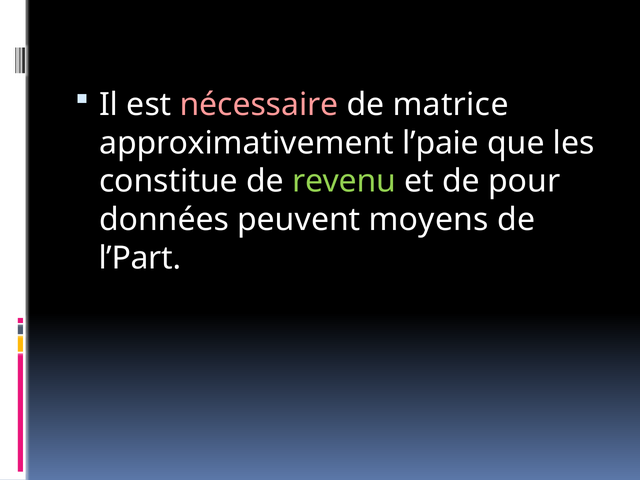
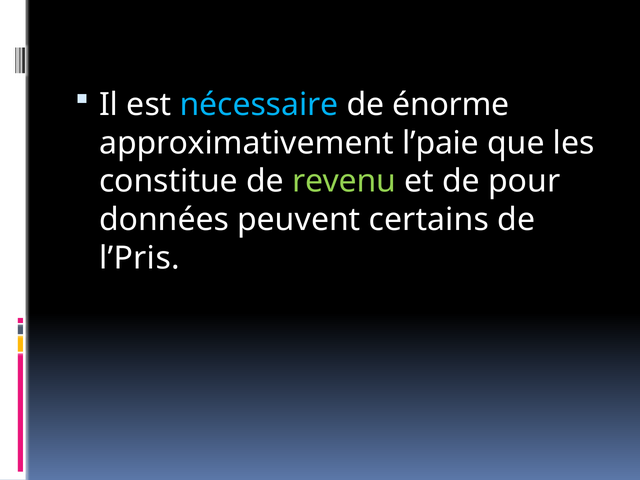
nécessaire colour: pink -> light blue (259, 105)
matrice: matrice -> énorme (451, 105)
moyens: moyens -> certains (429, 220)
l’Part: l’Part -> l’Pris (140, 258)
